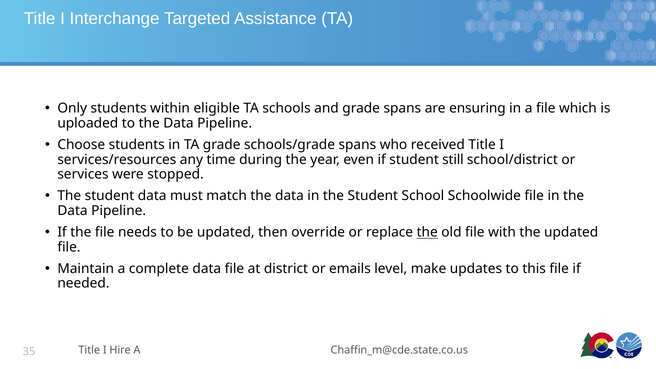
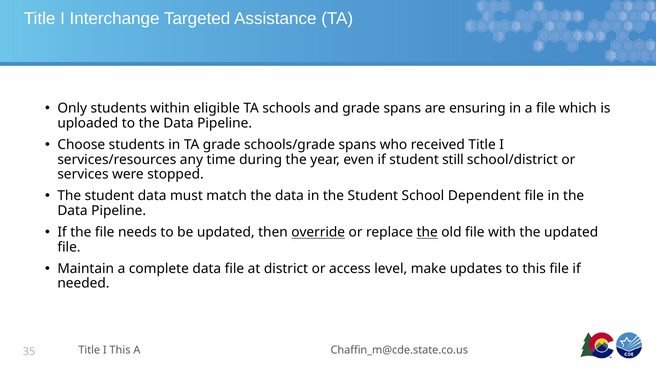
Schoolwide: Schoolwide -> Dependent (484, 196)
override underline: none -> present (318, 232)
emails: emails -> access (350, 269)
I Hire: Hire -> This (120, 350)
